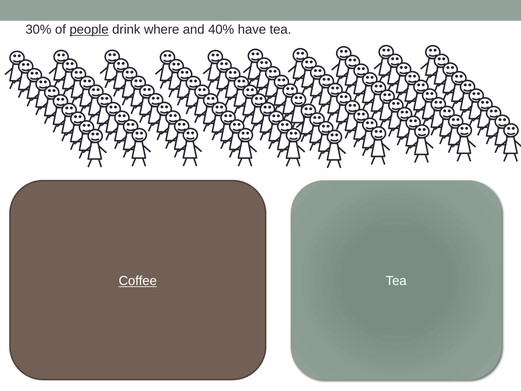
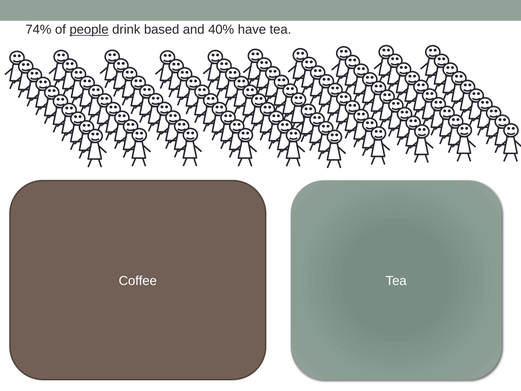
30%: 30% -> 74% (38, 30)
where: where -> based (162, 30)
Coffee underline: present -> none (138, 281)
